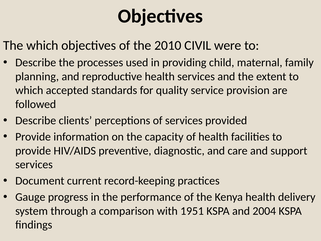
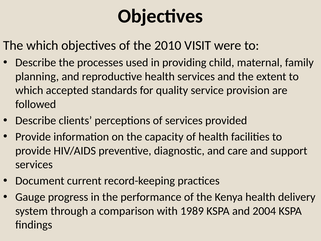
CIVIL: CIVIL -> VISIT (198, 45)
1951: 1951 -> 1989 (192, 211)
